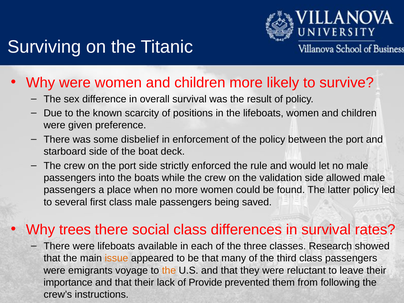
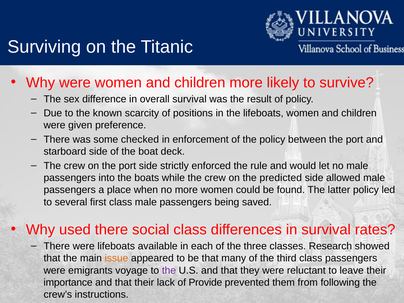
disbelief: disbelief -> checked (140, 139)
validation: validation -> predicted (281, 178)
trees: trees -> used (75, 230)
the colour: orange -> purple (169, 270)
